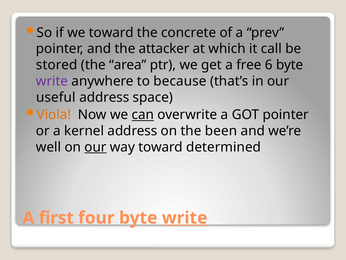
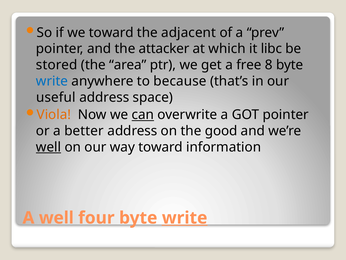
concrete: concrete -> adjacent (189, 33)
call: call -> libc (271, 49)
6: 6 -> 8 (269, 65)
write colour: purple -> blue (52, 81)
kernel: kernel -> better (84, 131)
been: been -> good (221, 131)
well underline: none -> present (49, 147)
our underline: present -> none (95, 147)
determined: determined -> information (224, 147)
A first: first -> well (56, 217)
